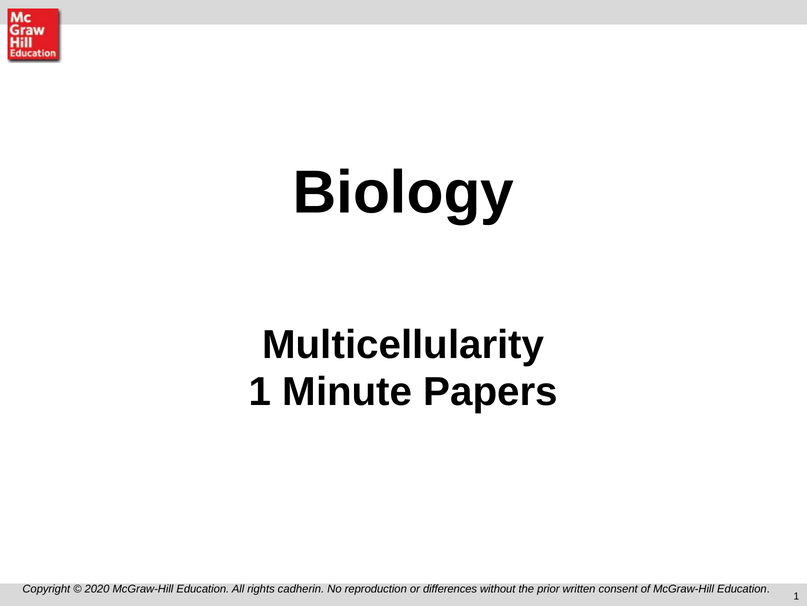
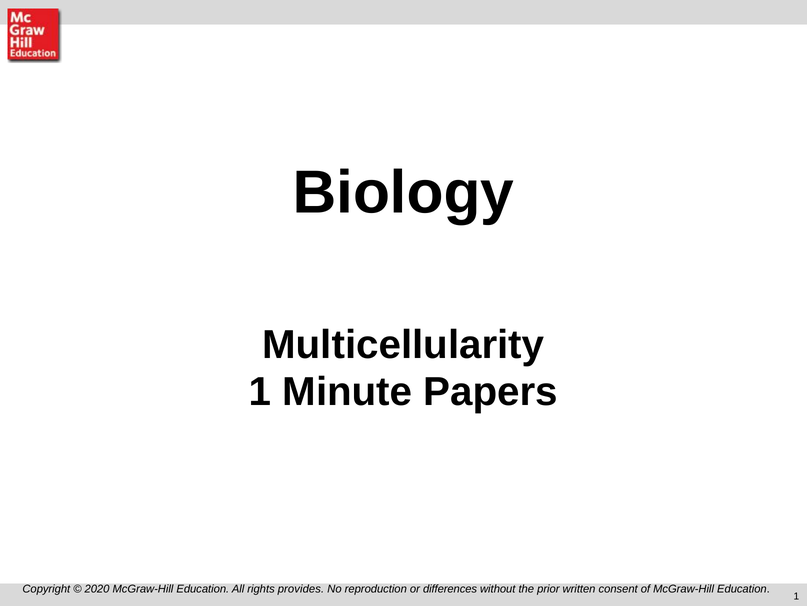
cadherin: cadherin -> provides (301, 588)
